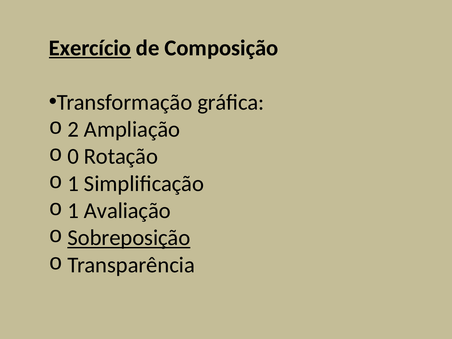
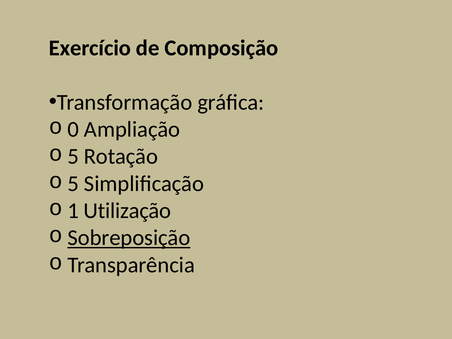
Exercício underline: present -> none (90, 48)
2: 2 -> 0 (73, 129)
0: 0 -> 5 (73, 157)
1: 1 -> 5 (73, 184)
Avaliação: Avaliação -> Utilização (127, 211)
